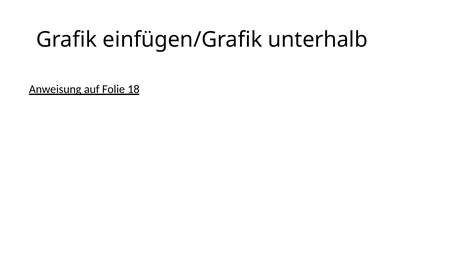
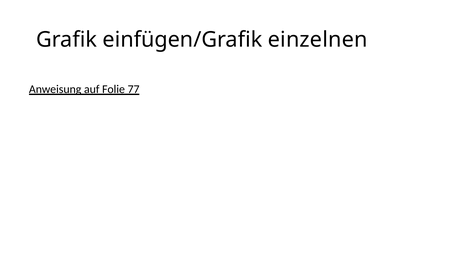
unterhalb: unterhalb -> einzelnen (318, 40)
18: 18 -> 77 (134, 89)
